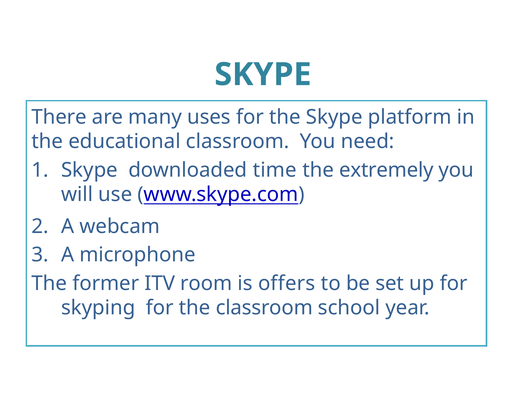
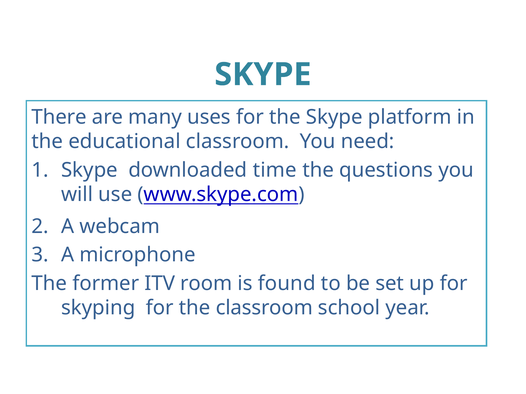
extremely: extremely -> questions (386, 170)
offers: offers -> found (287, 284)
